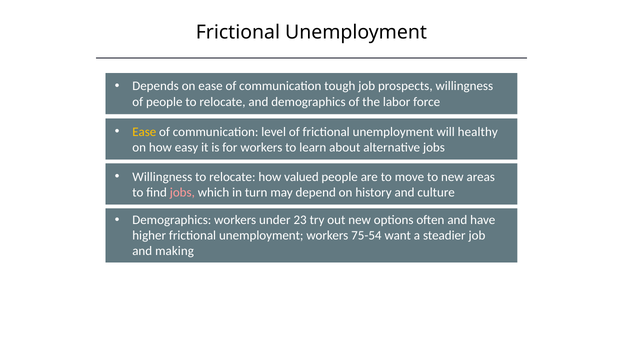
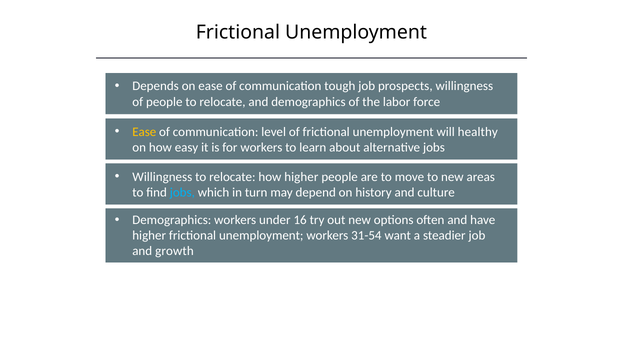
how valued: valued -> higher (301, 177)
jobs colour: pink -> light blue (182, 193)
23: 23 -> 16 (300, 220)
75-54: 75-54 -> 31-54 (366, 236)
making: making -> growth (174, 251)
